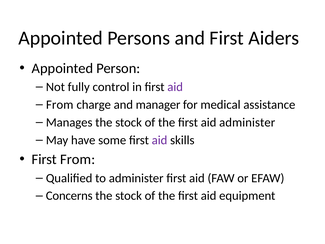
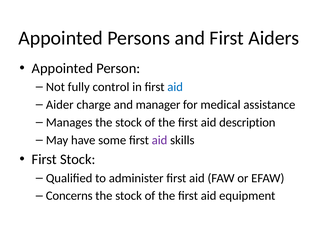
aid colour: purple -> blue (175, 87)
From: From -> Aider (60, 105)
aid administer: administer -> description (247, 122)
First From: From -> Stock (78, 159)
